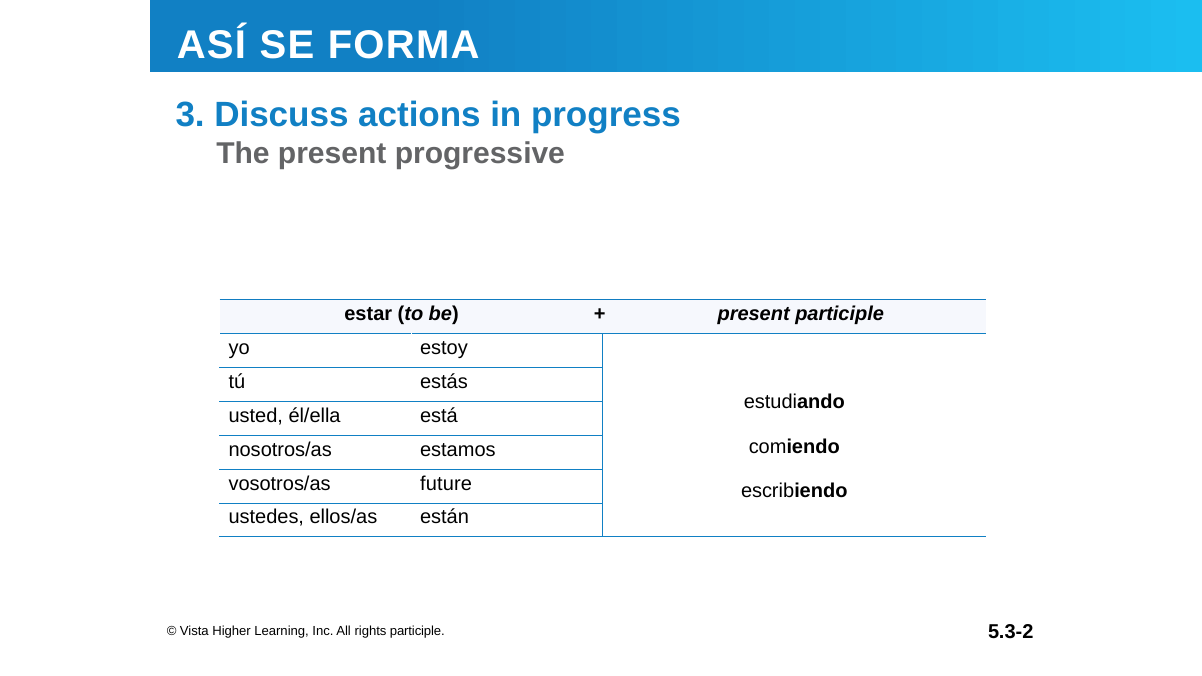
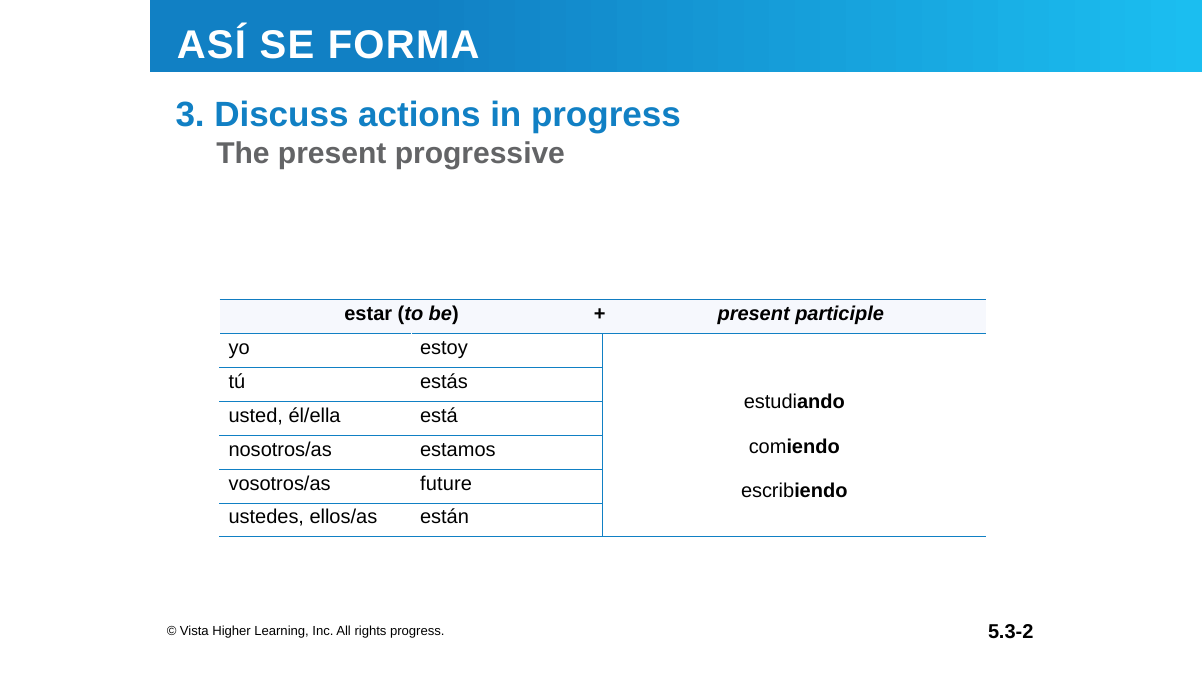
rights participle: participle -> progress (417, 632)
